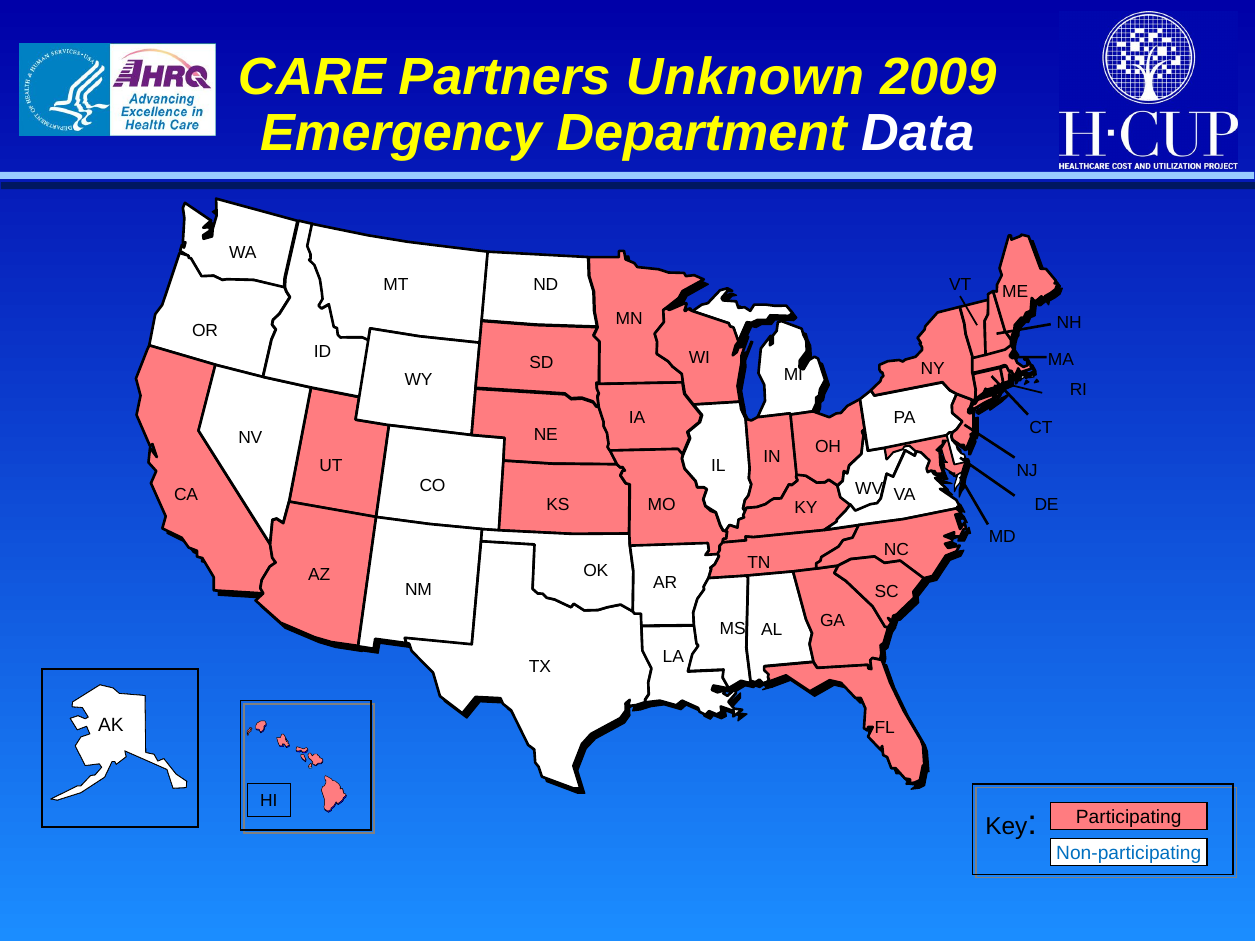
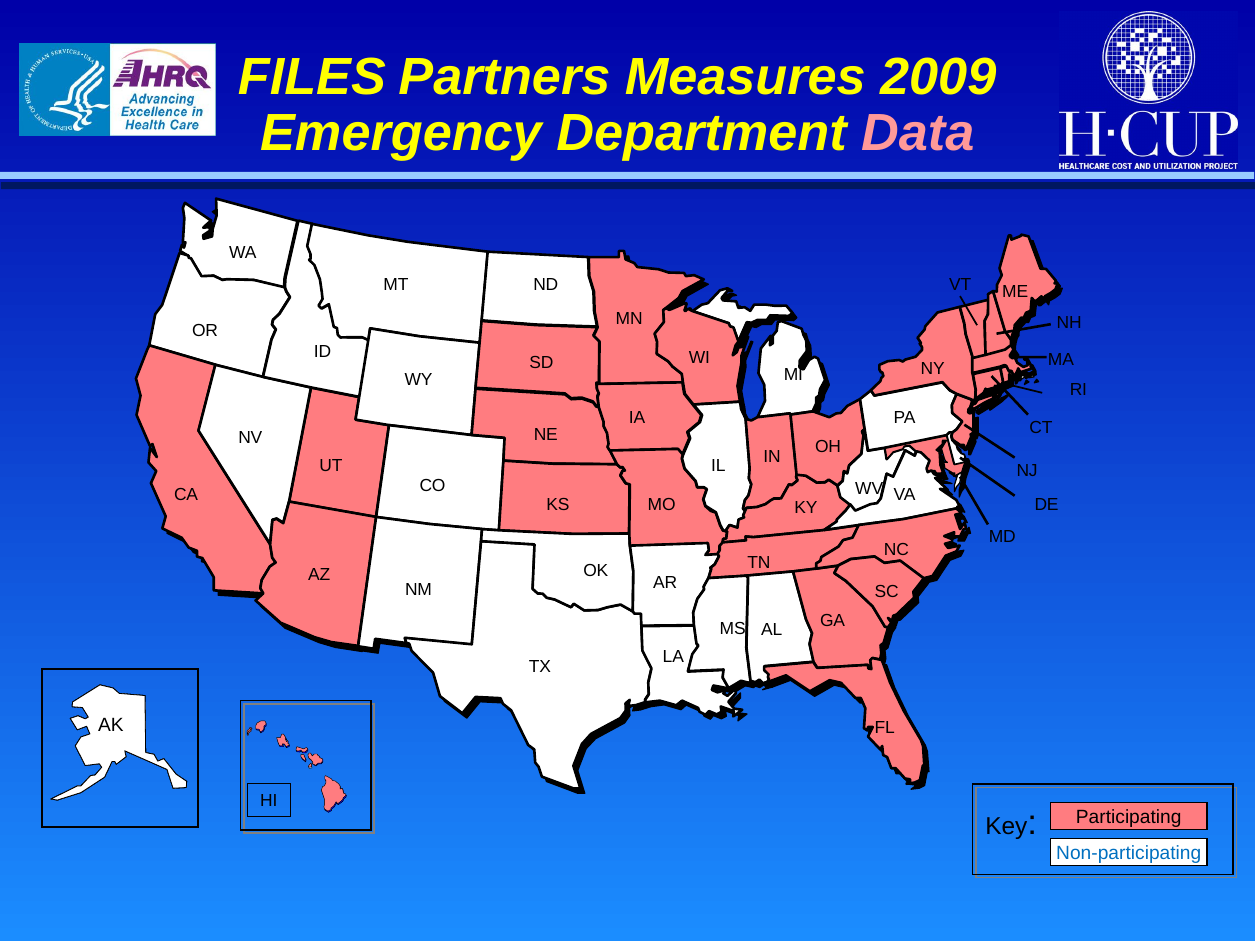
CARE: CARE -> FILES (312, 77)
Unknown: Unknown -> Measures (745, 77)
Data colour: white -> pink (918, 133)
